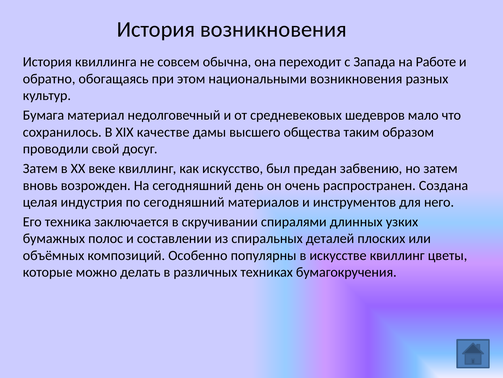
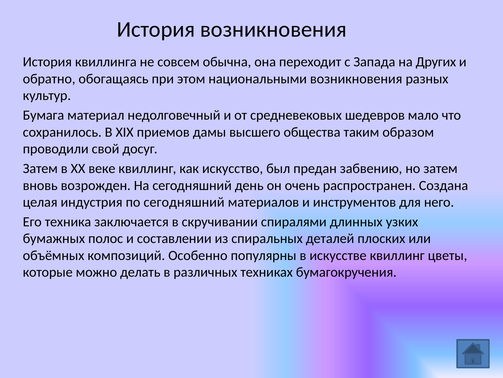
Работе: Работе -> Других (436, 62)
качестве: качестве -> приемов (163, 132)
